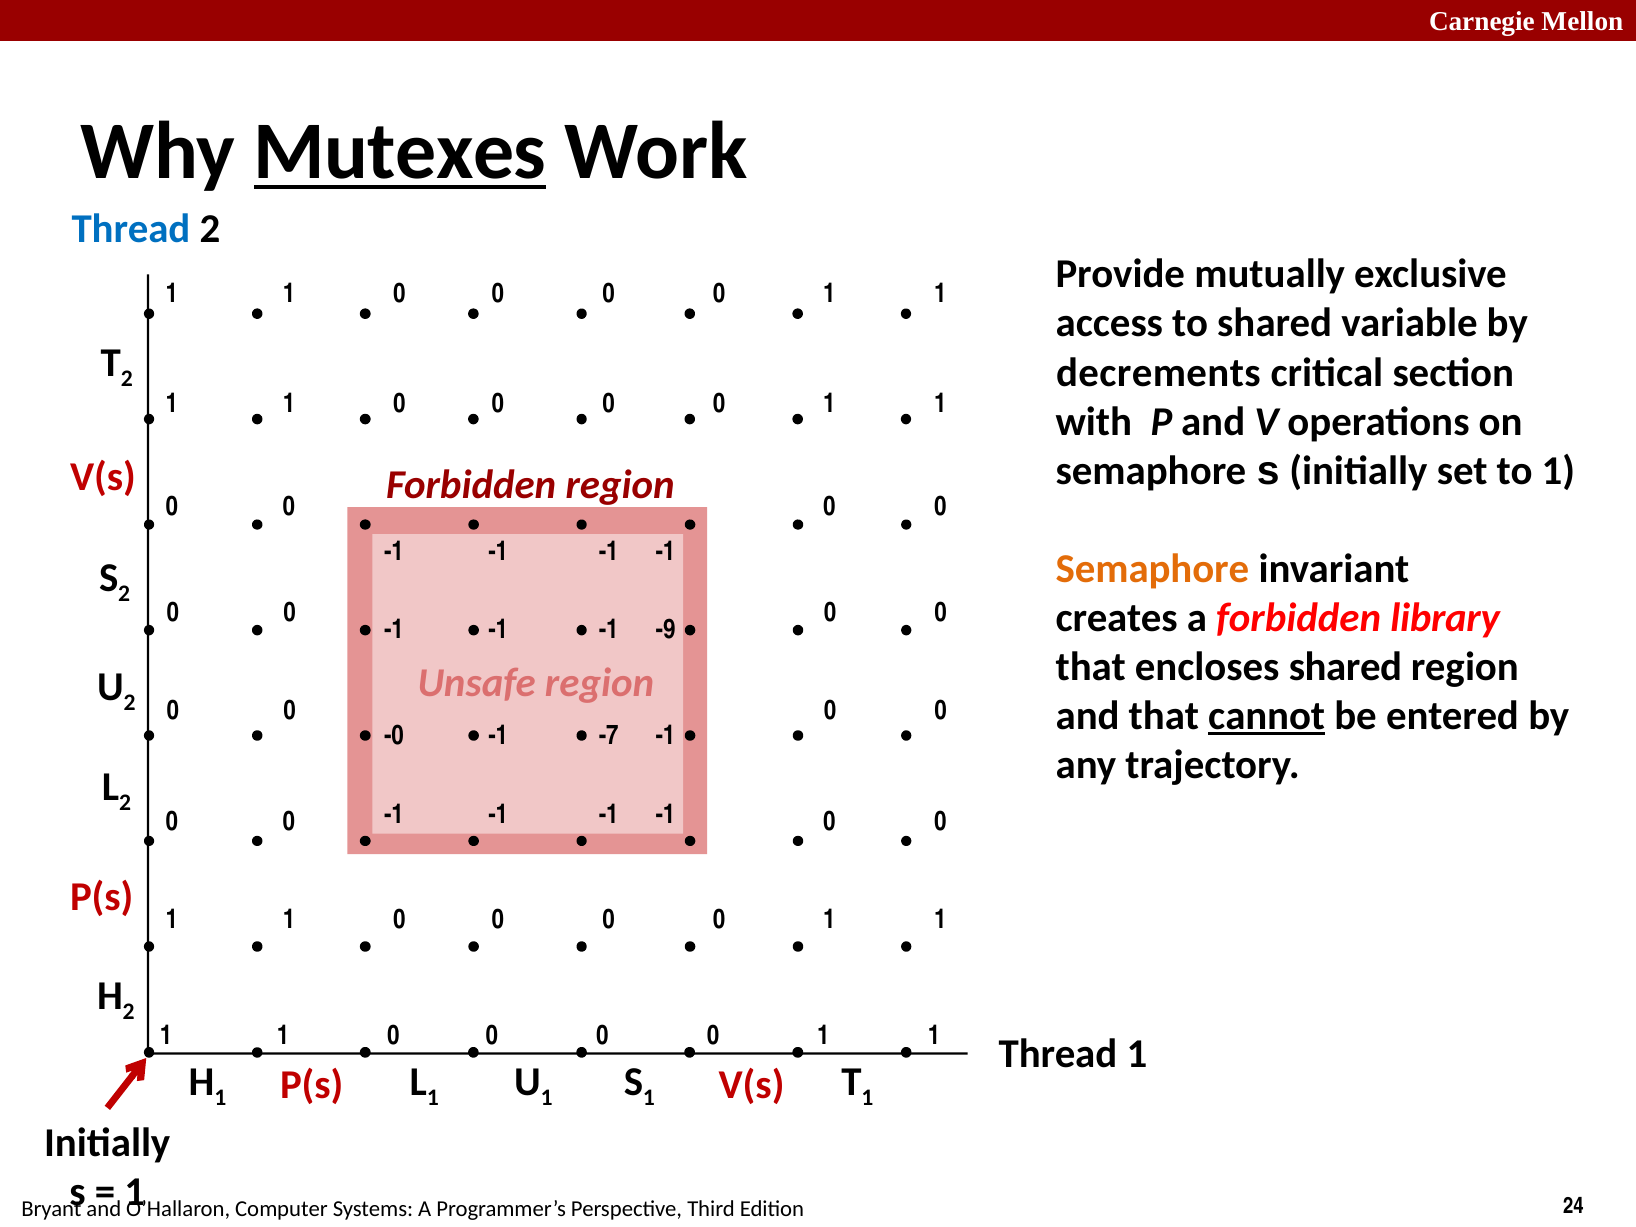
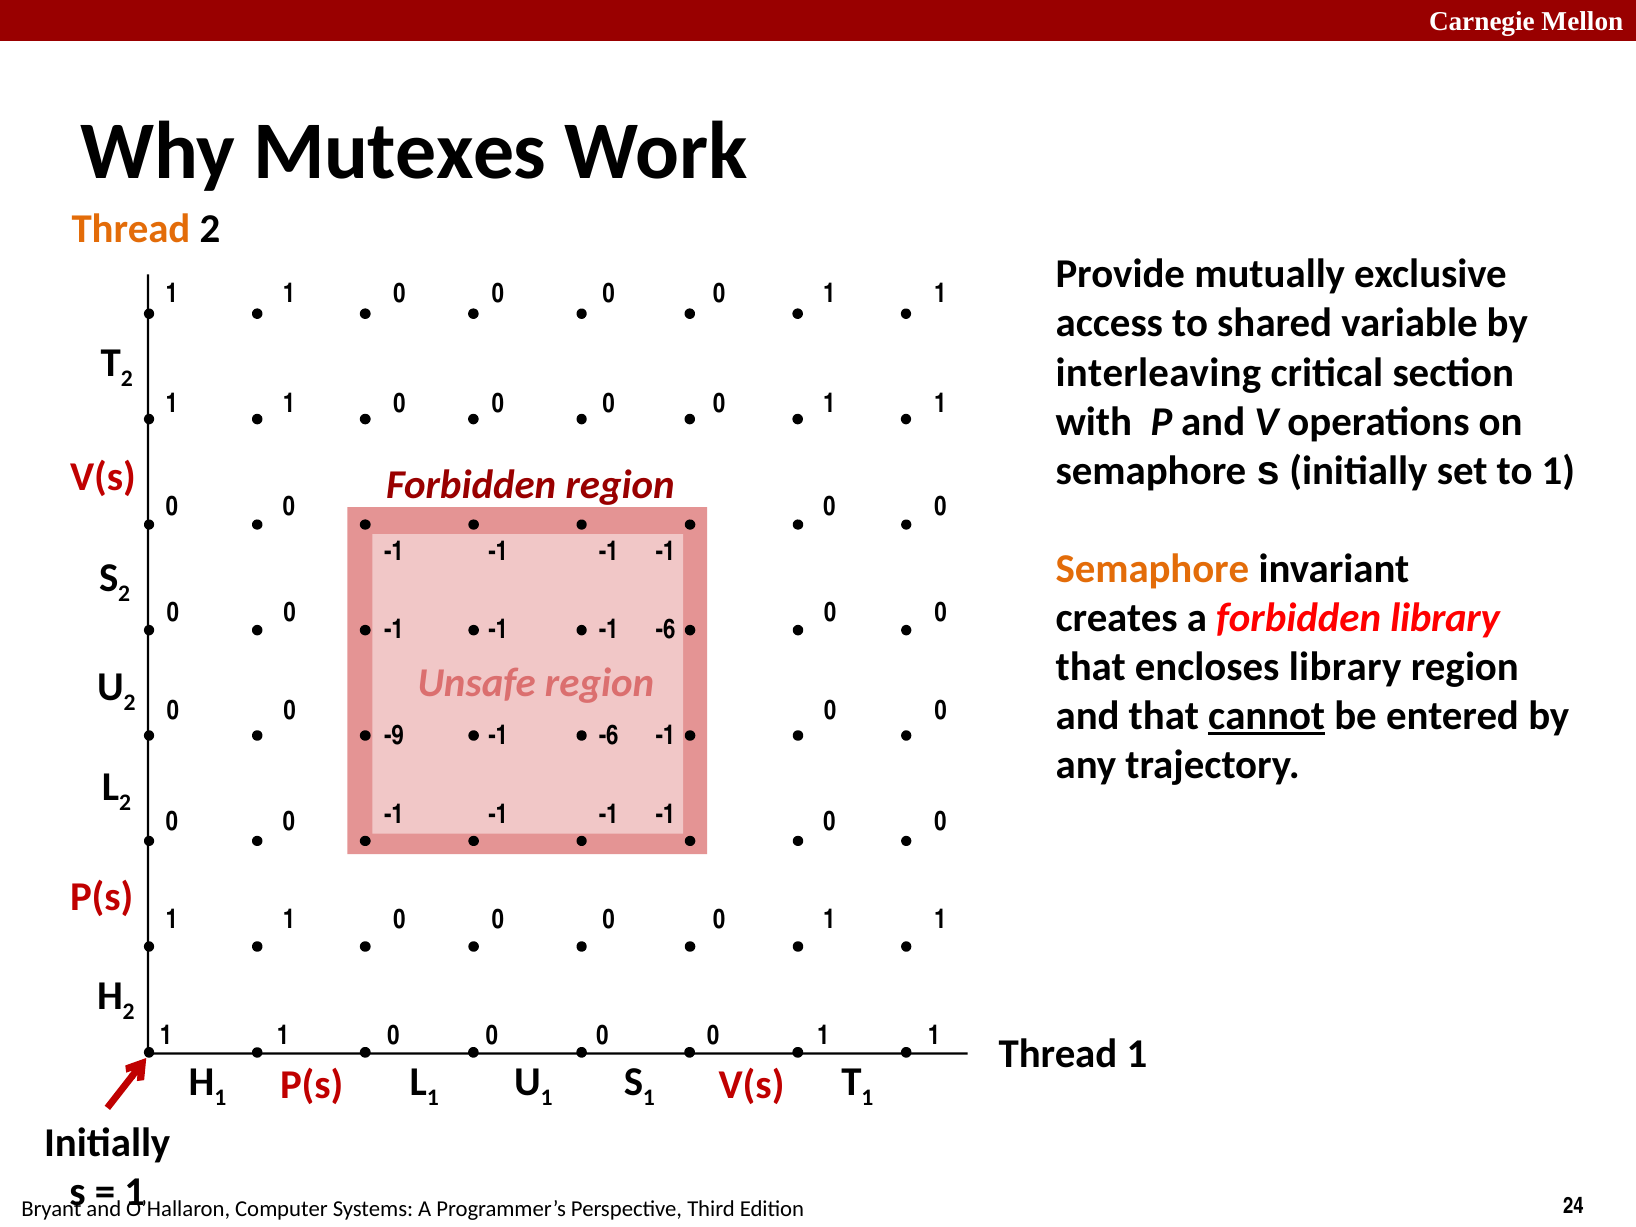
Mutexes underline: present -> none (400, 152)
Thread colour: blue -> orange (131, 229)
decrements: decrements -> interleaving (1158, 373)
-1 -1 -9: -9 -> -6 (666, 630)
encloses shared: shared -> library (1345, 667)
-0: -0 -> -9 (394, 735)
-7: -7 -> -6 (609, 735)
